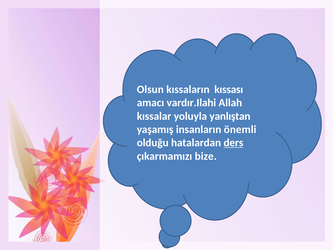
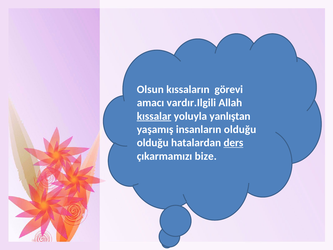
kıssası: kıssası -> görevi (229, 89)
vardır.Ilahi: vardır.Ilahi -> vardır.Ilgili (191, 103)
kıssalar underline: none -> present (154, 116)
insanların önemli: önemli -> olduğu (240, 129)
